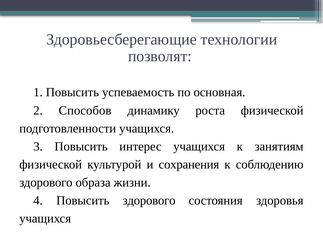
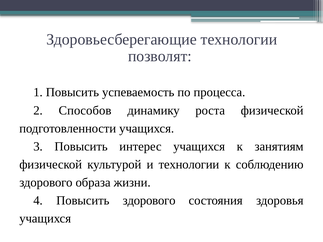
основная: основная -> процесса (219, 92)
и сохранения: сохранения -> технологии (189, 165)
